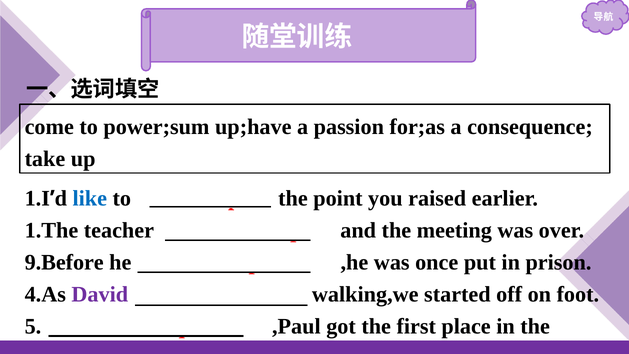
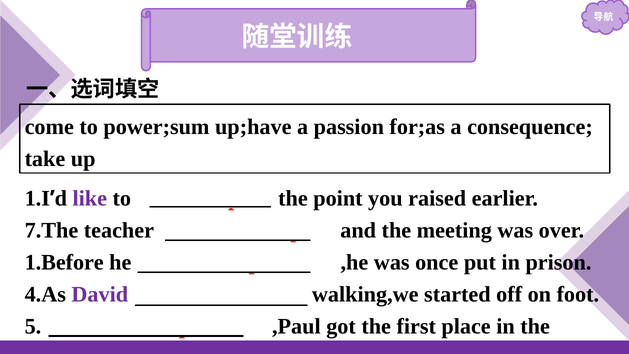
like colour: blue -> purple (90, 198)
1.The: 1.The -> 7.The (51, 230)
9.Before: 9.Before -> 1.Before (64, 262)
